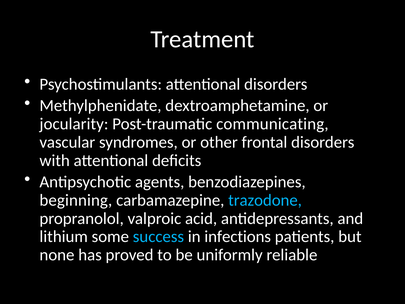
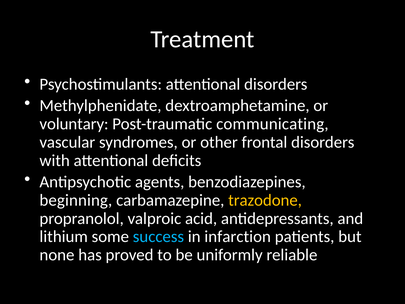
jocularity: jocularity -> voluntary (74, 124)
trazodone colour: light blue -> yellow (265, 200)
infections: infections -> infarction (238, 236)
